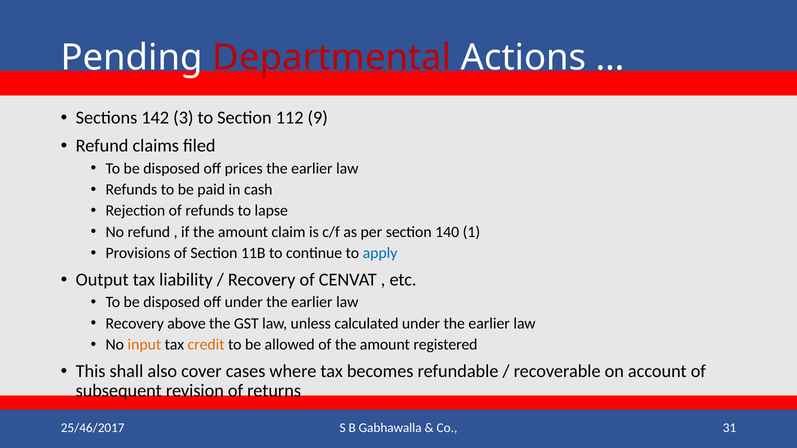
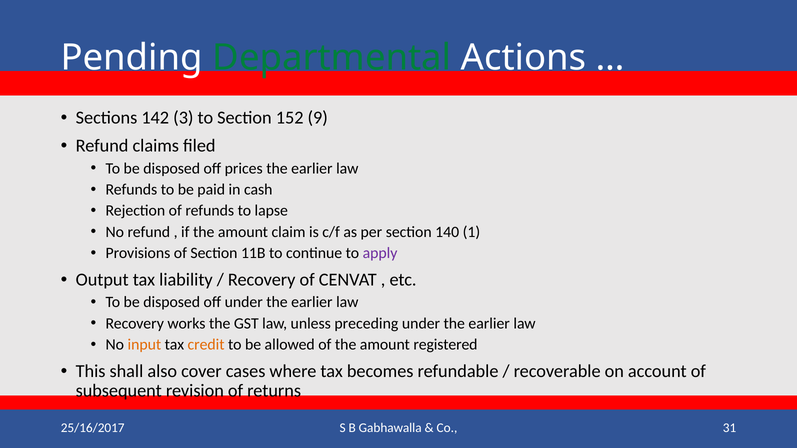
Departmental colour: red -> green (332, 58)
112: 112 -> 152 (290, 118)
apply colour: blue -> purple (380, 253)
above: above -> works (186, 324)
calculated: calculated -> preceding (366, 324)
25/46/2017: 25/46/2017 -> 25/16/2017 (93, 428)
